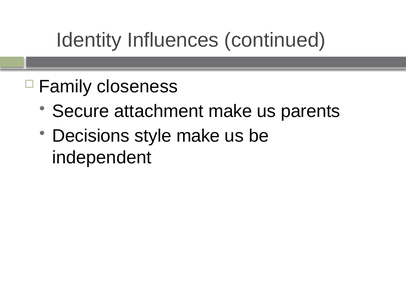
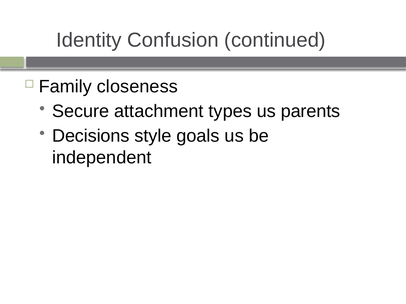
Influences: Influences -> Confusion (173, 40)
attachment make: make -> types (230, 111)
style make: make -> goals (198, 136)
